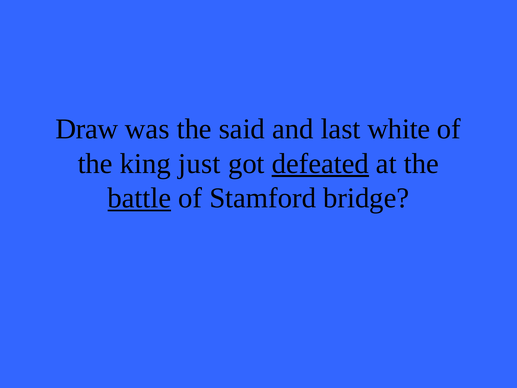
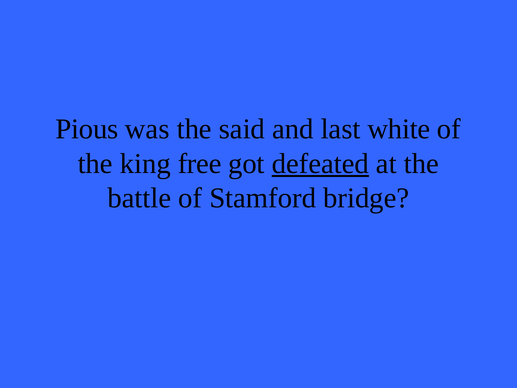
Draw: Draw -> Pious (87, 129)
just: just -> free (200, 164)
battle underline: present -> none (139, 198)
